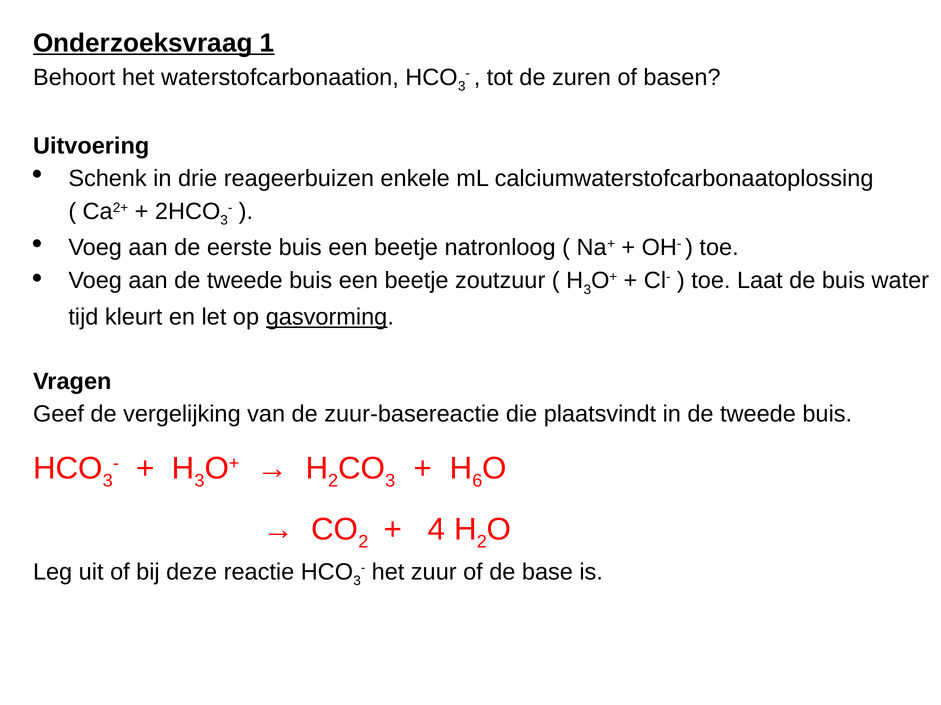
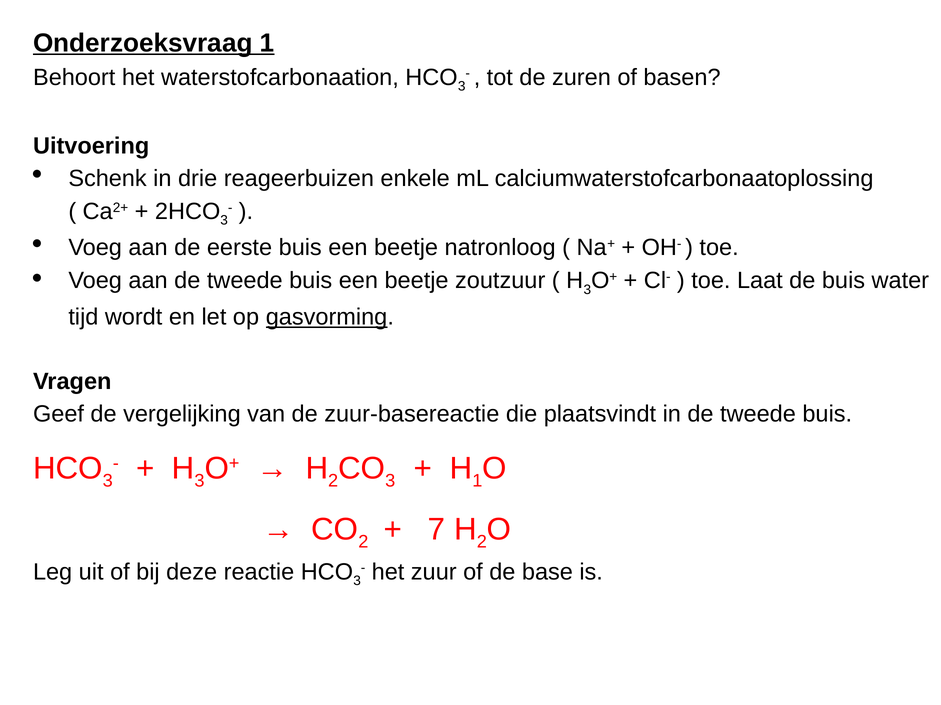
kleurt: kleurt -> wordt (134, 317)
6: 6 -> 1 (477, 481)
4: 4 -> 7 (437, 530)
